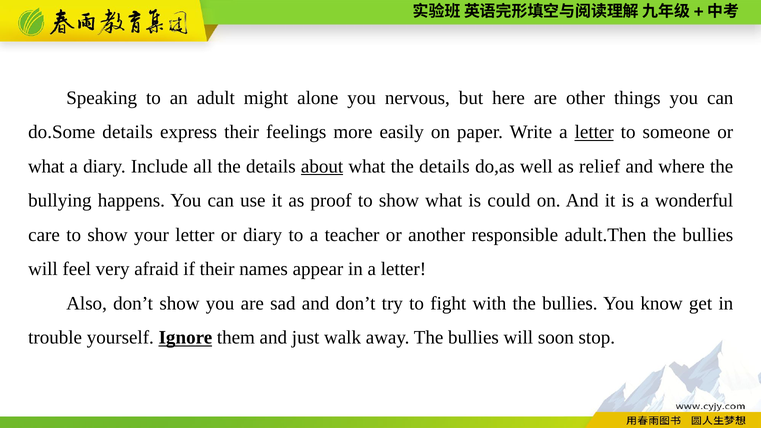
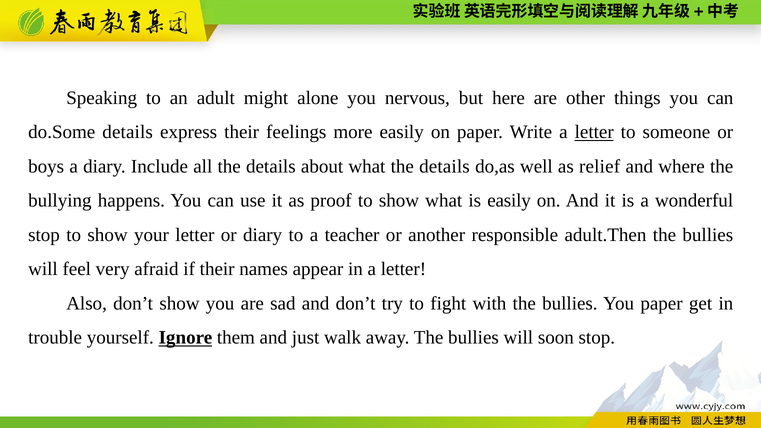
what: what -> boys (46, 167)
about underline: present -> none (322, 167)
is could: could -> easily (509, 201)
care: care -> stop (44, 235)
You know: know -> paper (662, 304)
